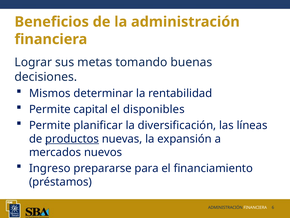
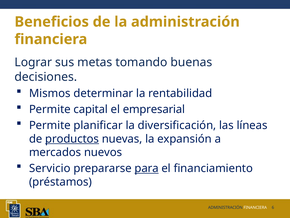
disponibles: disponibles -> empresarial (154, 109)
Ingreso: Ingreso -> Servicio (50, 168)
para underline: none -> present (147, 168)
